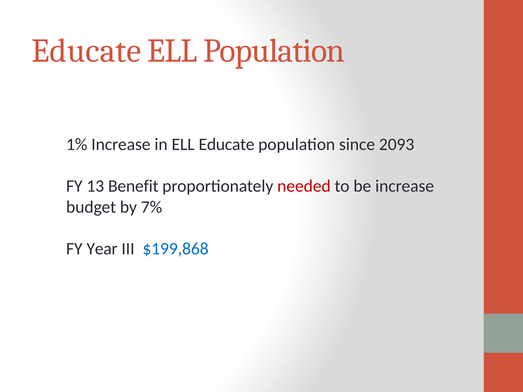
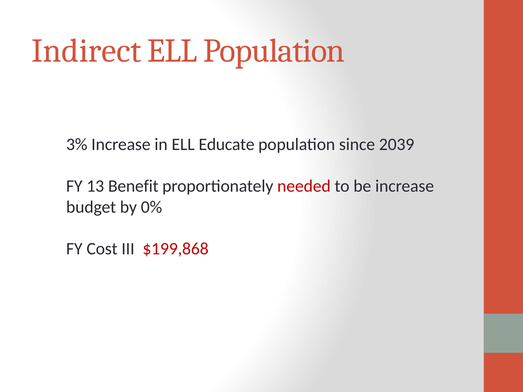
Educate: Educate -> Indirect (86, 51)
1%: 1% -> 3% (77, 144)
2093: 2093 -> 2039 (397, 144)
7%: 7% -> 0% (152, 207)
Year: Year -> Cost (102, 249)
$199,868 colour: blue -> red (176, 249)
